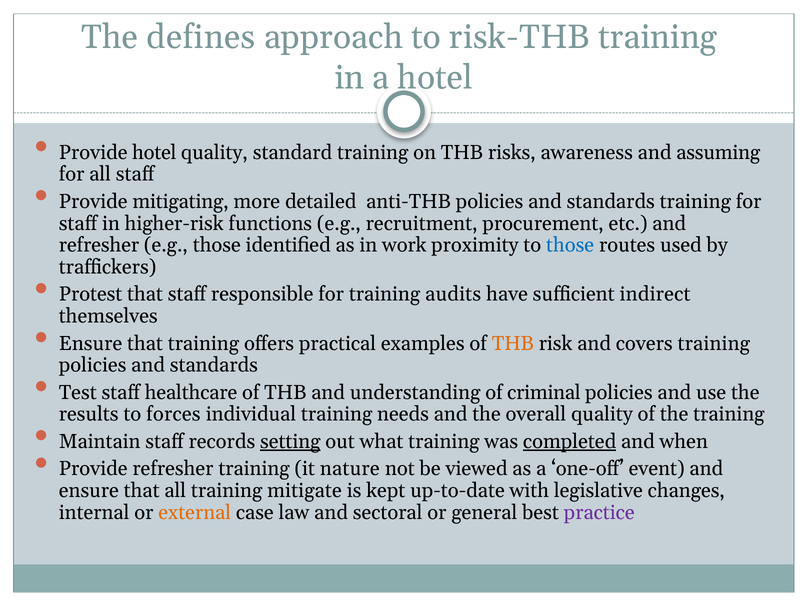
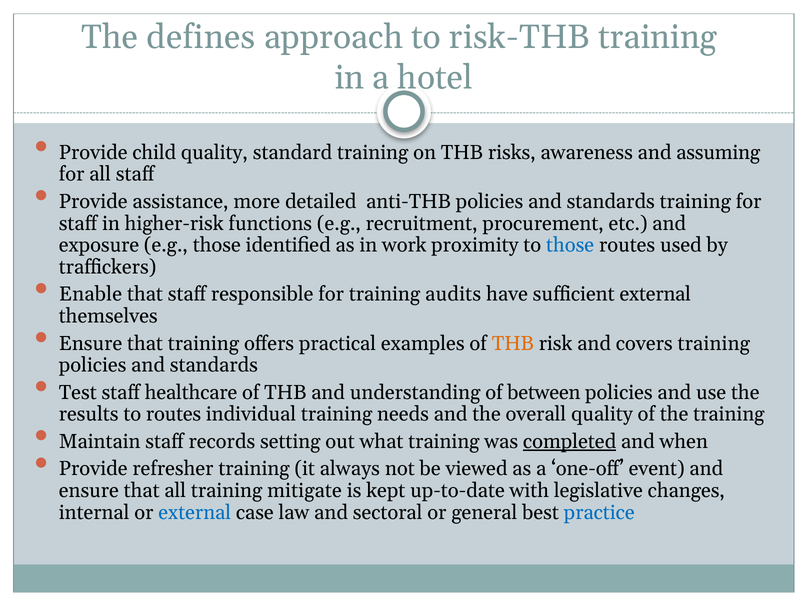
Provide hotel: hotel -> child (154, 152)
mitigating: mitigating -> assistance (180, 202)
refresher: refresher -> exposure (99, 245)
Protest: Protest -> Enable (90, 294)
sufficient indirect: indirect -> external (655, 294)
criminal: criminal -> between (544, 392)
to forces: forces -> routes (174, 414)
setting underline: present -> none (290, 442)
nature: nature -> always (350, 469)
external colour: orange -> blue (195, 512)
practice colour: purple -> blue (599, 512)
